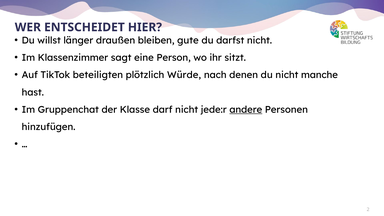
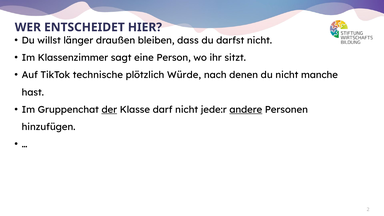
gute: gute -> dass (188, 41)
beteiligten: beteiligten -> technische (98, 75)
der underline: none -> present (109, 110)
